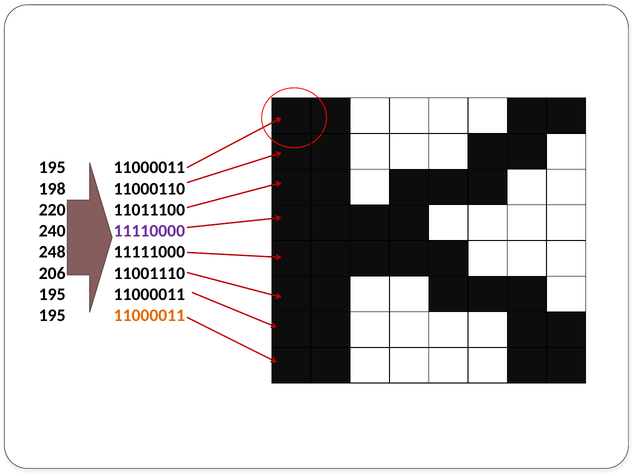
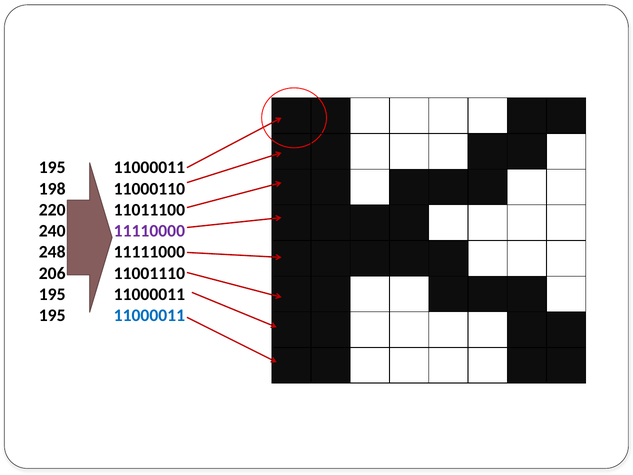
11000011 colour: orange -> blue (149, 315)
